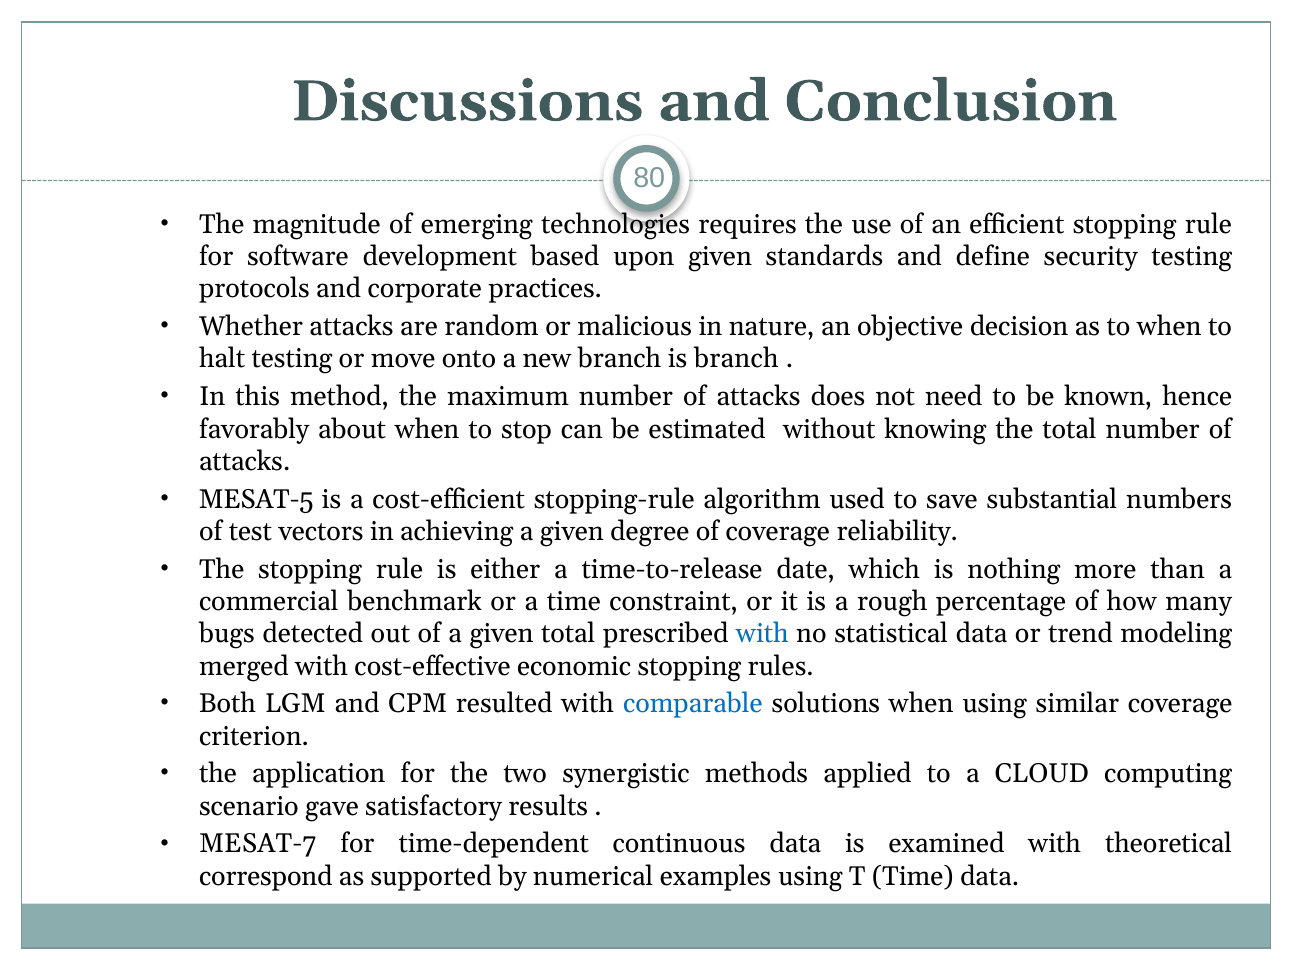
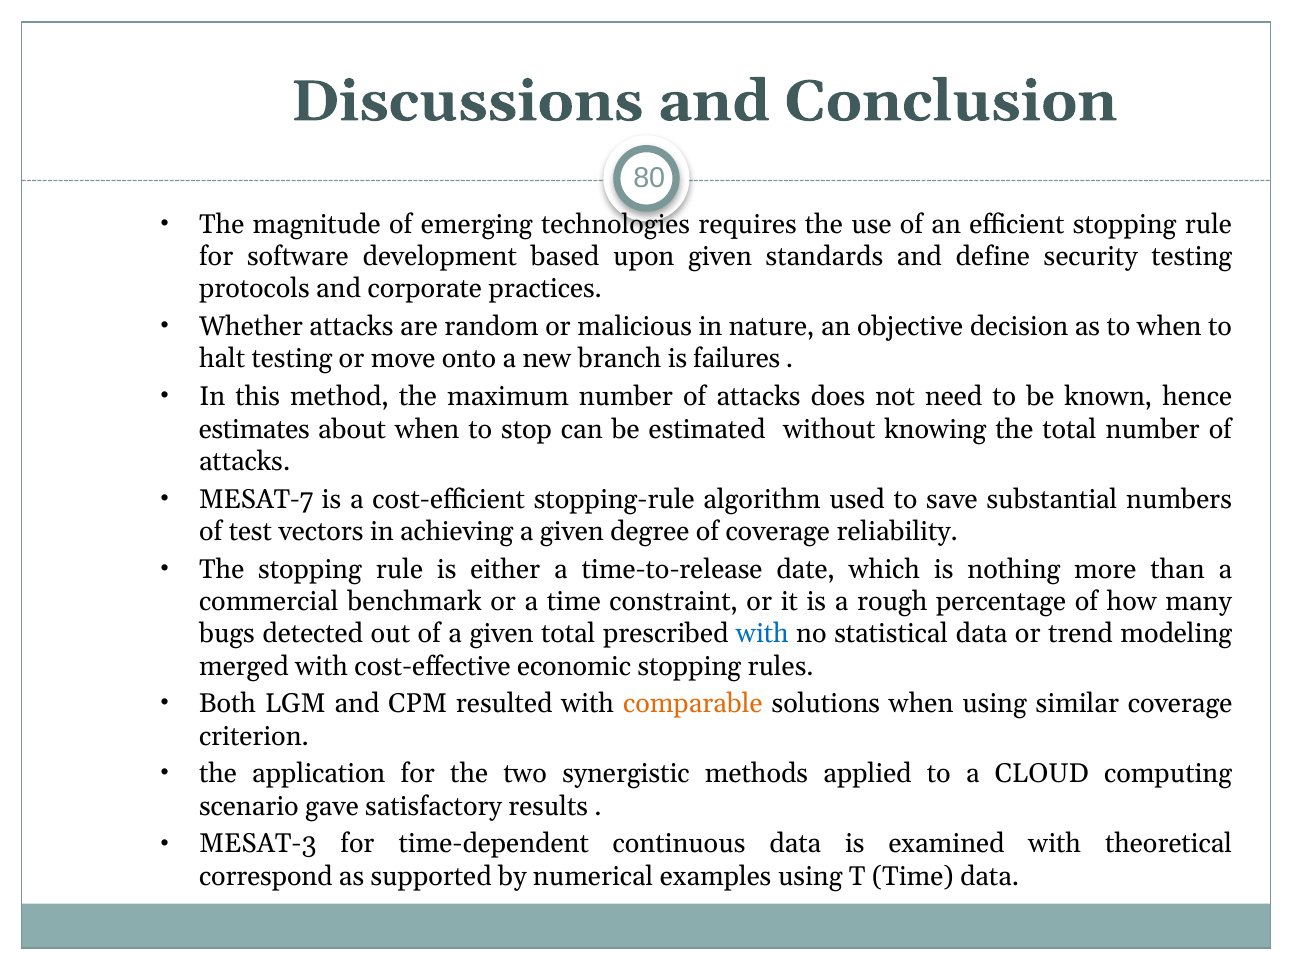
is branch: branch -> failures (737, 359)
favorably: favorably -> estimates (254, 429)
MESAT-5: MESAT-5 -> MESAT-7 (256, 499)
comparable colour: blue -> orange (693, 704)
MESAT-7: MESAT-7 -> MESAT-3 (258, 844)
